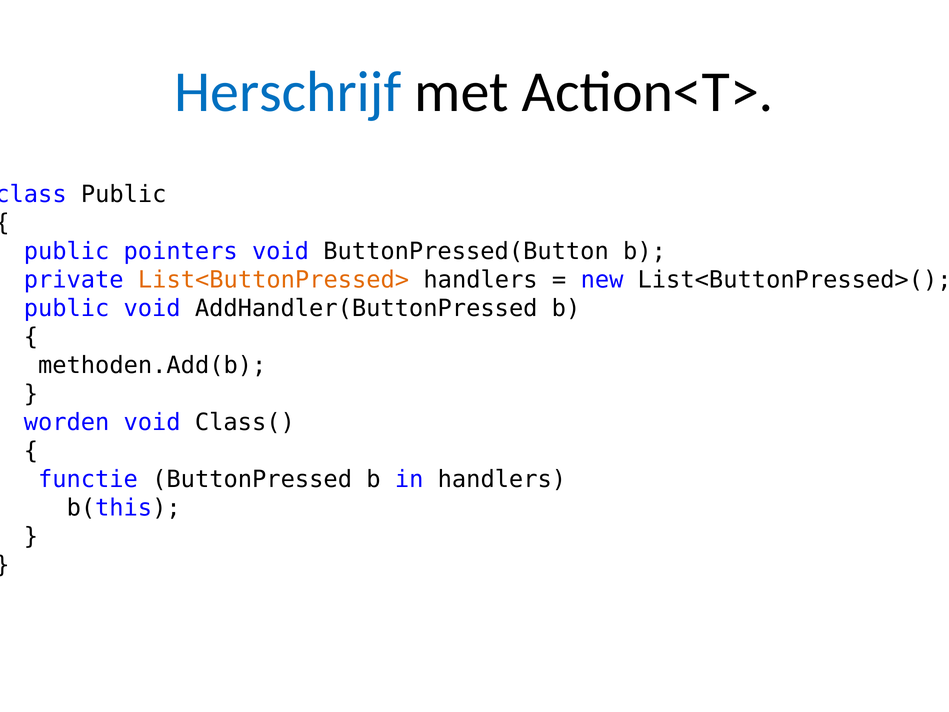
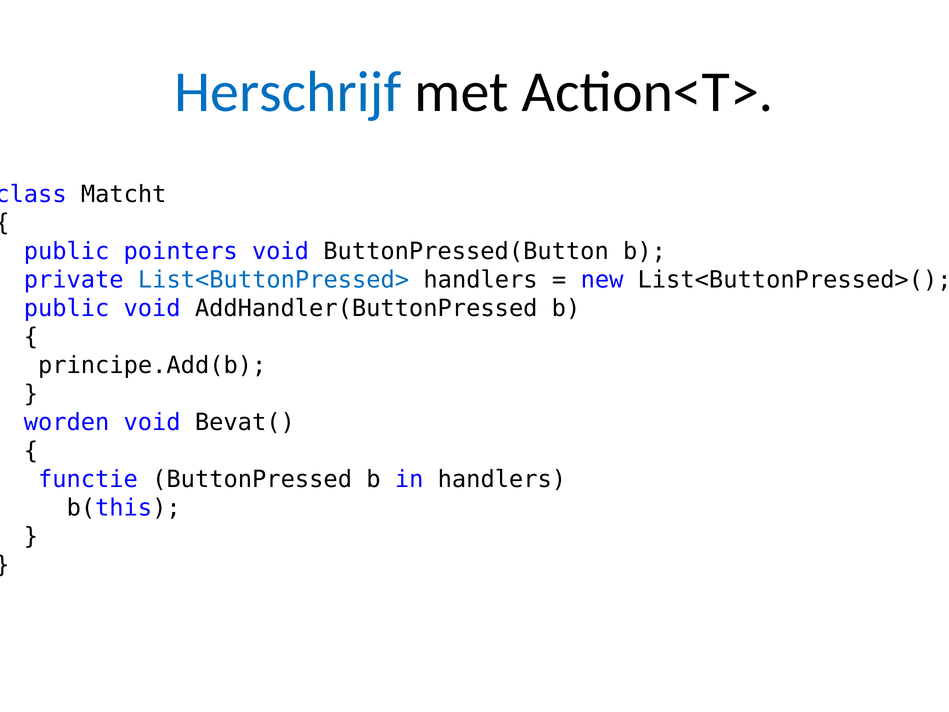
Public: Public -> Matcht (124, 195)
List<ButtonPressed> colour: orange -> blue (274, 280)
methoden.Add(b: methoden.Add(b -> principe.Add(b (152, 365)
Class(: Class( -> Bevat( (245, 422)
